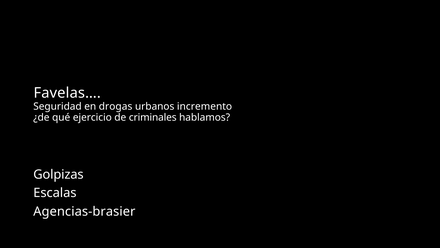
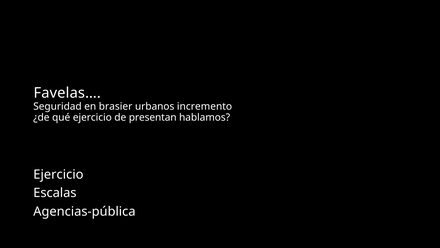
drogas: drogas -> brasier (116, 106)
criminales: criminales -> presentan (153, 117)
Golpizas: Golpizas -> Ejercicio (58, 174)
Agencias-brasier: Agencias-brasier -> Agencias-pública (84, 211)
